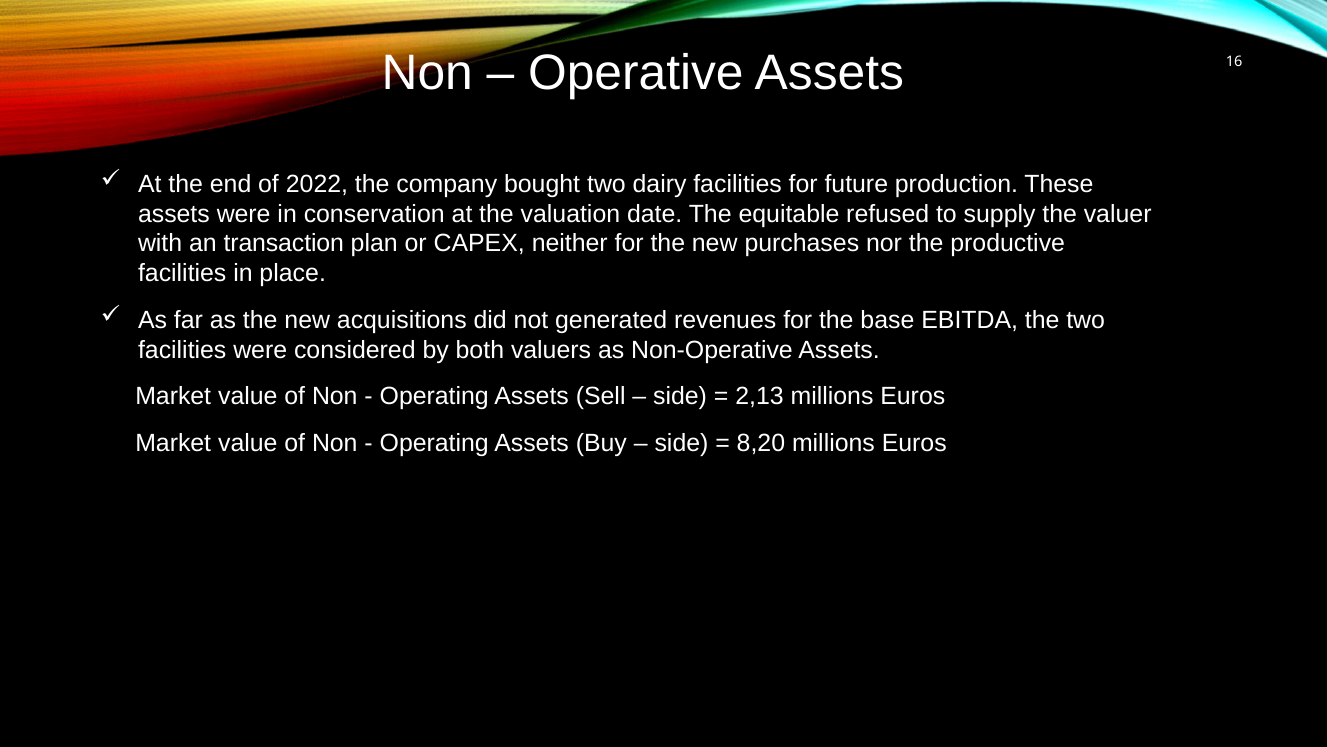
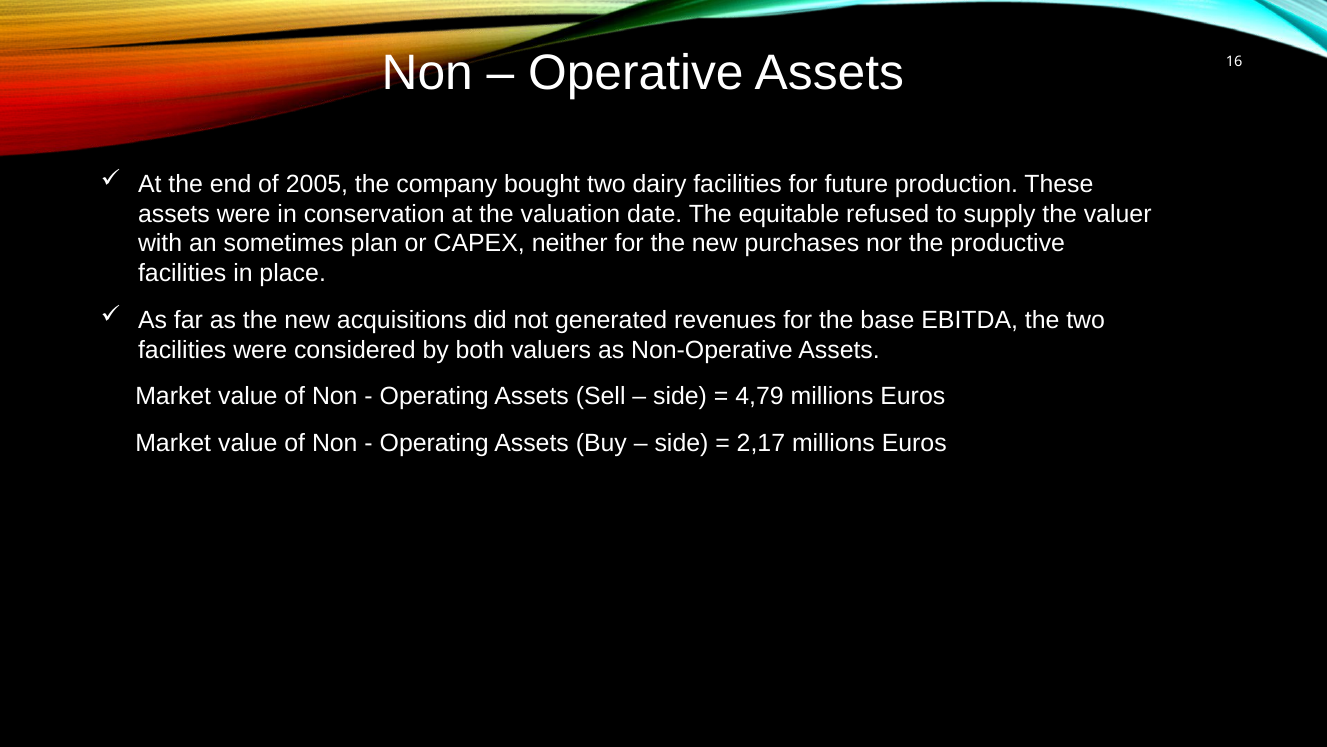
2022: 2022 -> 2005 (317, 184)
transaction: transaction -> sometimes (284, 244)
2,13: 2,13 -> 4,79 (760, 396)
8,20: 8,20 -> 2,17 (761, 443)
